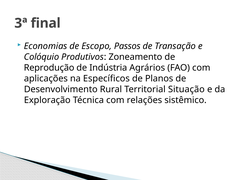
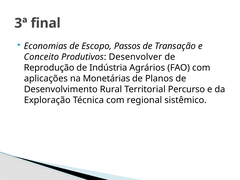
Colóquio: Colóquio -> Conceito (41, 57)
Zoneamento: Zoneamento -> Desenvolver (135, 57)
Específicos: Específicos -> Monetárias (106, 79)
Situação: Situação -> Percurso (186, 89)
relações: relações -> regional (144, 100)
